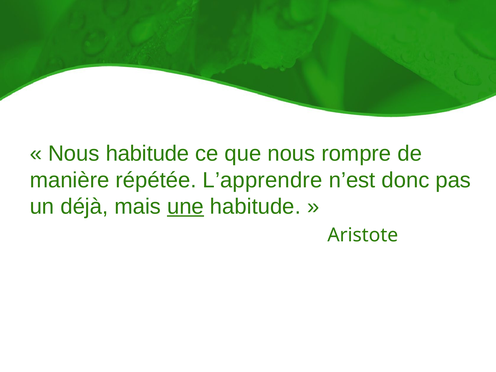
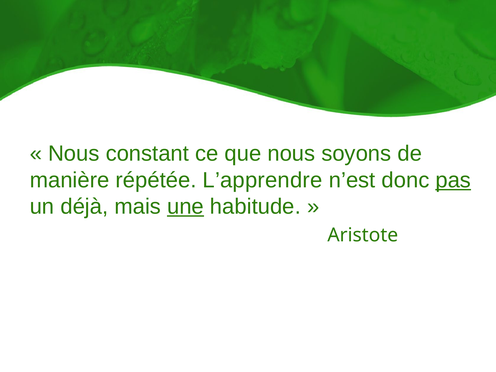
Nous habitude: habitude -> constant (147, 154)
rompre: rompre -> soyons (356, 154)
pas underline: none -> present (453, 180)
